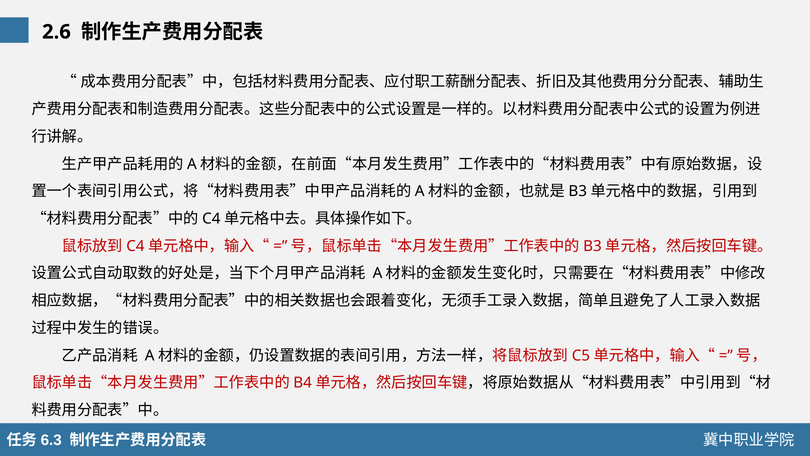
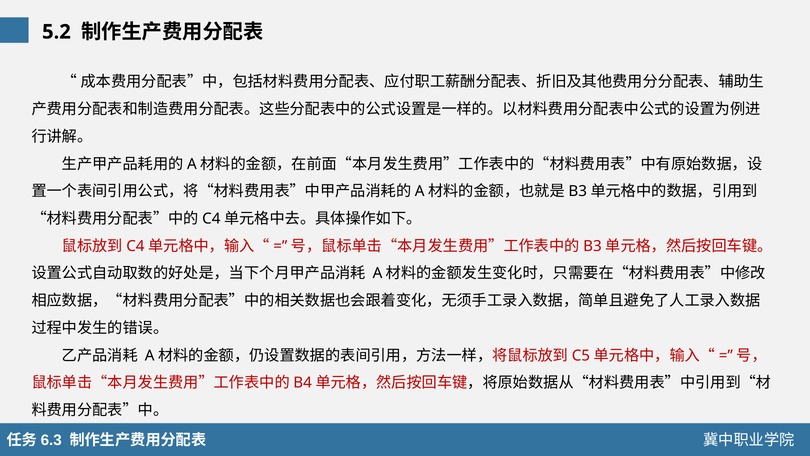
2.6: 2.6 -> 5.2 (56, 32)
